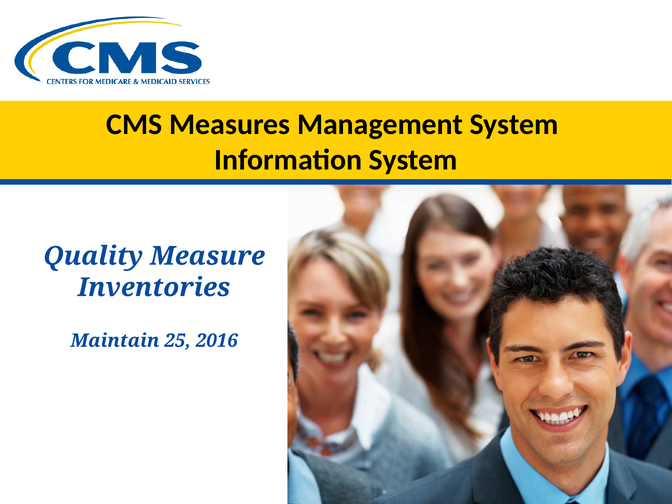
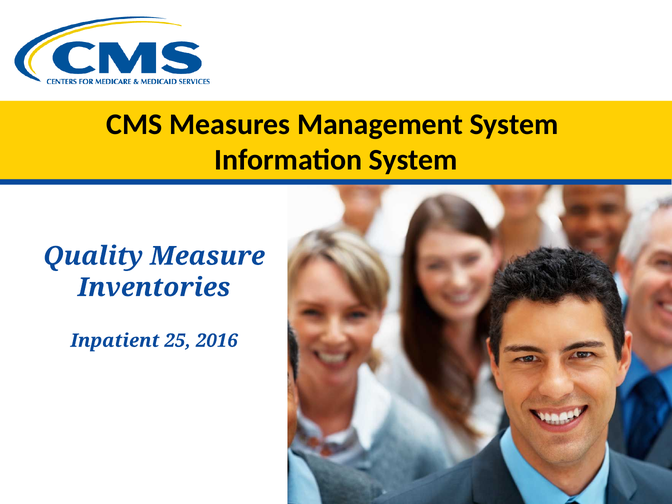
Maintain: Maintain -> Inpatient (115, 341)
